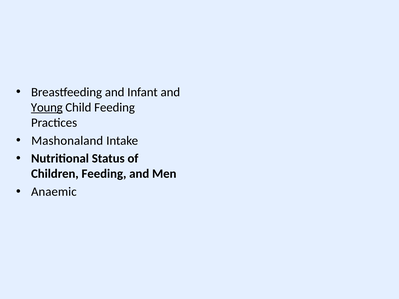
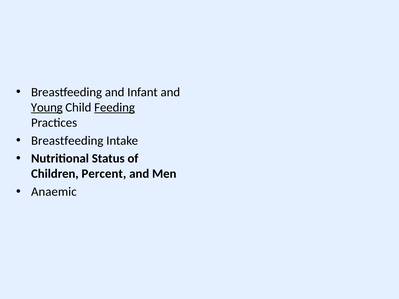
Feeding underline: none -> present (115, 107)
Mashonaland: Mashonaland -> Breastfeeding (67, 141)
Children Feeding: Feeding -> Percent (104, 174)
